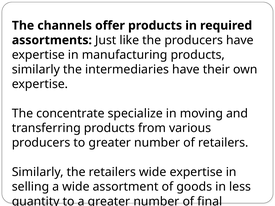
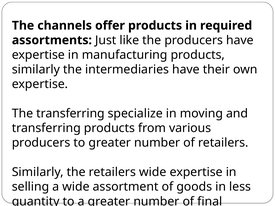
The concentrate: concentrate -> transferring (70, 114)
